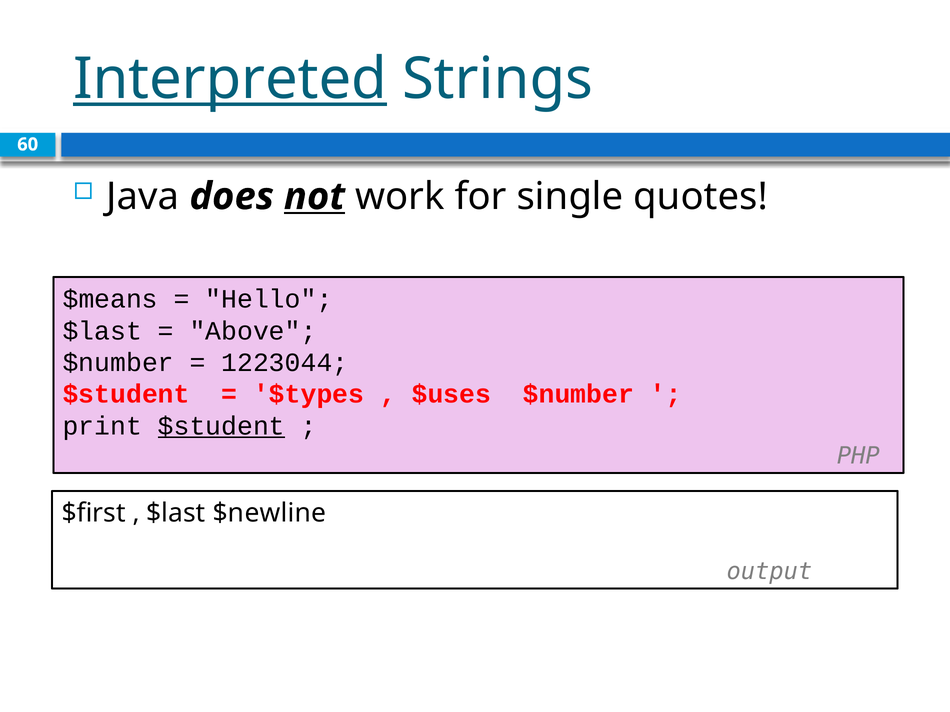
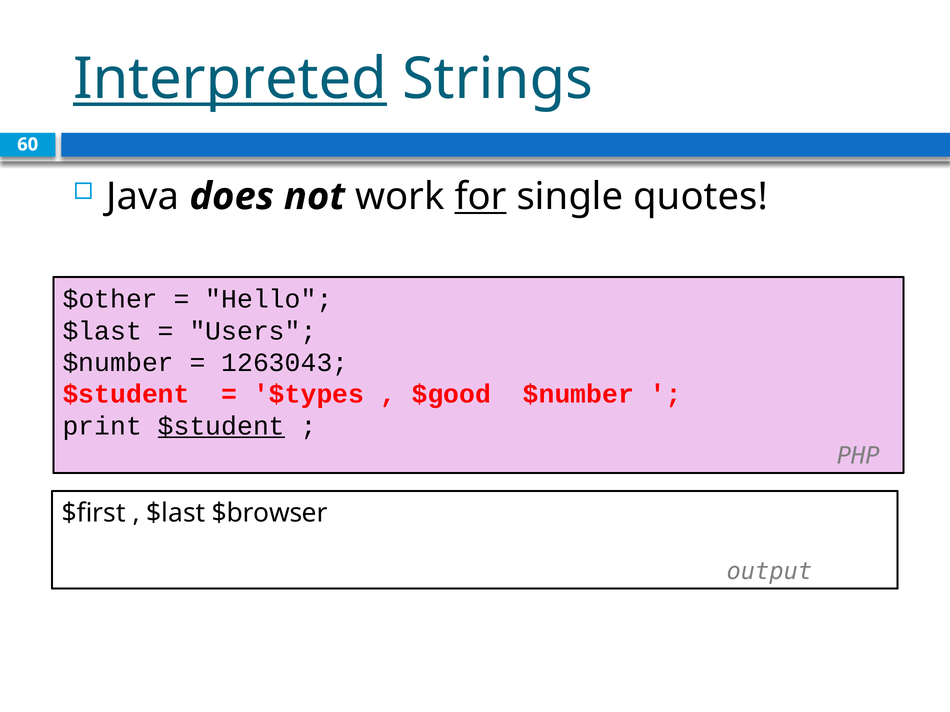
not underline: present -> none (314, 197)
for underline: none -> present (481, 197)
$means: $means -> $other (110, 299)
Above: Above -> Users (253, 331)
1223044: 1223044 -> 1263043 (285, 363)
$uses: $uses -> $good (451, 394)
$newline: $newline -> $browser (270, 514)
